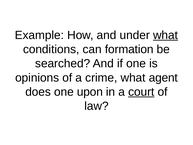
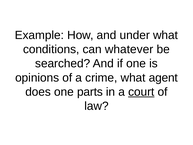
what underline: present -> none (166, 35)
formation: formation -> whatever (129, 49)
upon: upon -> parts (90, 92)
